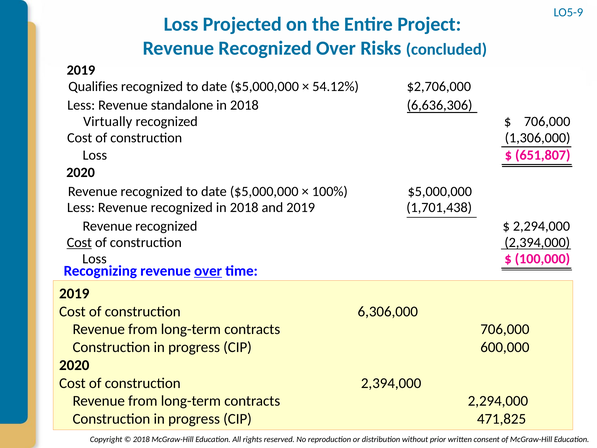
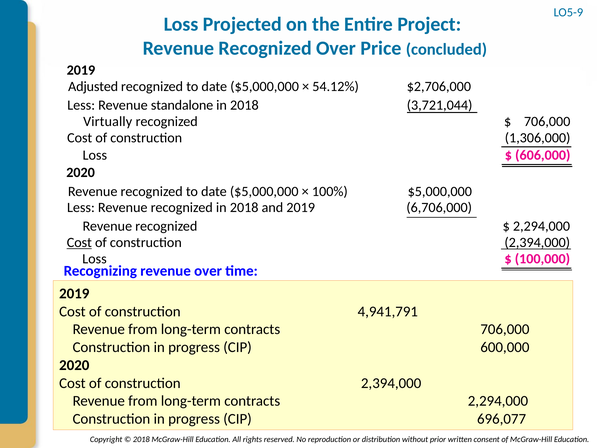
Risks: Risks -> Price (381, 48)
Qualifies: Qualifies -> Adjusted (93, 87)
6,636,306: 6,636,306 -> 3,721,044 (440, 105)
651,807: 651,807 -> 606,000 (543, 155)
1,701,438: 1,701,438 -> 6,706,000 (439, 207)
over underline: present -> none (208, 271)
6,306,000: 6,306,000 -> 4,941,791 (388, 311)
471,825: 471,825 -> 696,077 (502, 419)
